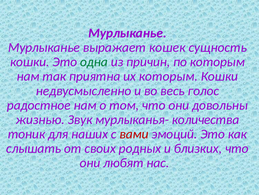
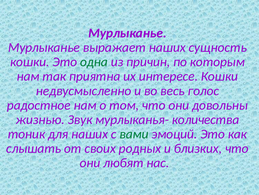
выражает кошек: кошек -> наших (167, 47)
их которым: которым -> интересе (168, 76)
вами colour: red -> green (134, 134)
